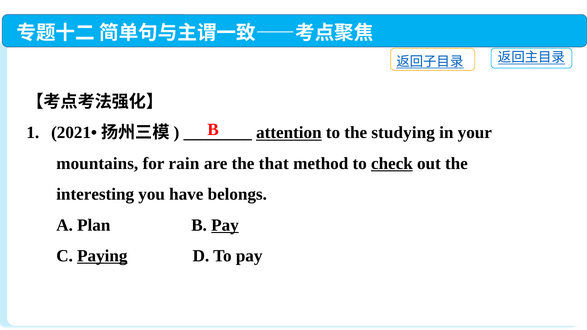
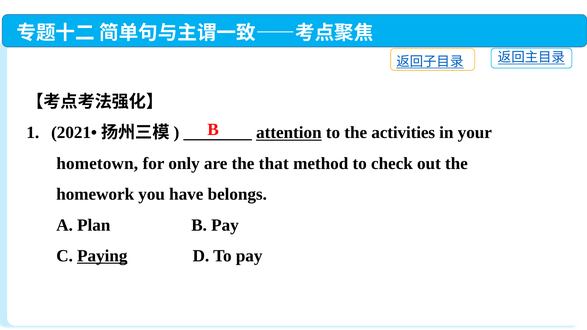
studying: studying -> activities (403, 133)
mountains: mountains -> hometown (97, 164)
rain: rain -> only (184, 164)
check underline: present -> none (392, 164)
interesting: interesting -> homework (95, 194)
Pay underline: present -> none (225, 225)
